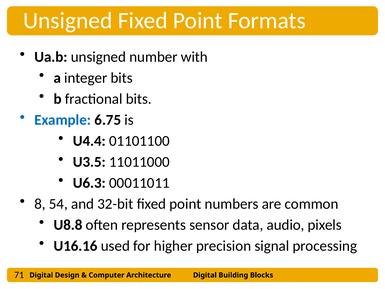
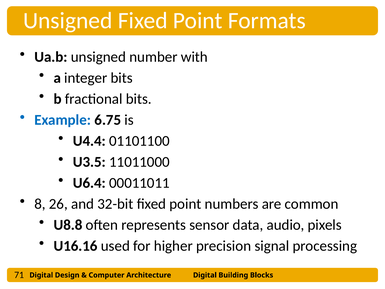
U6.3: U6.3 -> U6.4 (89, 183)
54: 54 -> 26 (58, 204)
